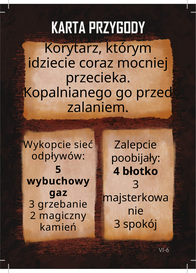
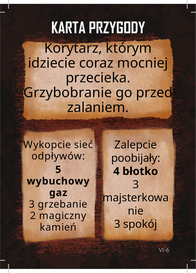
Kopalnianego: Kopalnianego -> Grzybobranie (68, 93)
